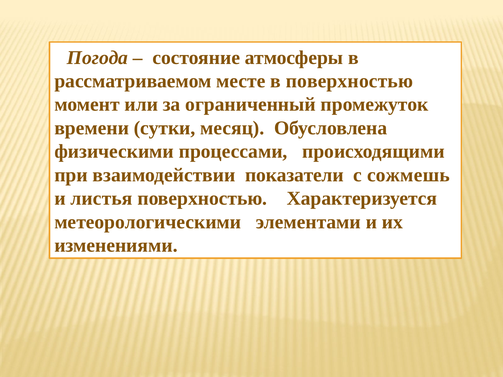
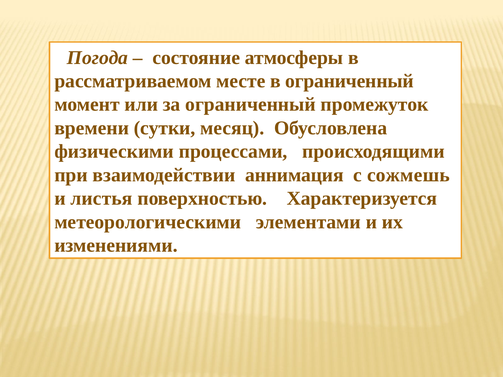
в поверхностью: поверхностью -> ограниченный (350, 81)
показатели: показатели -> аннимация (294, 175)
